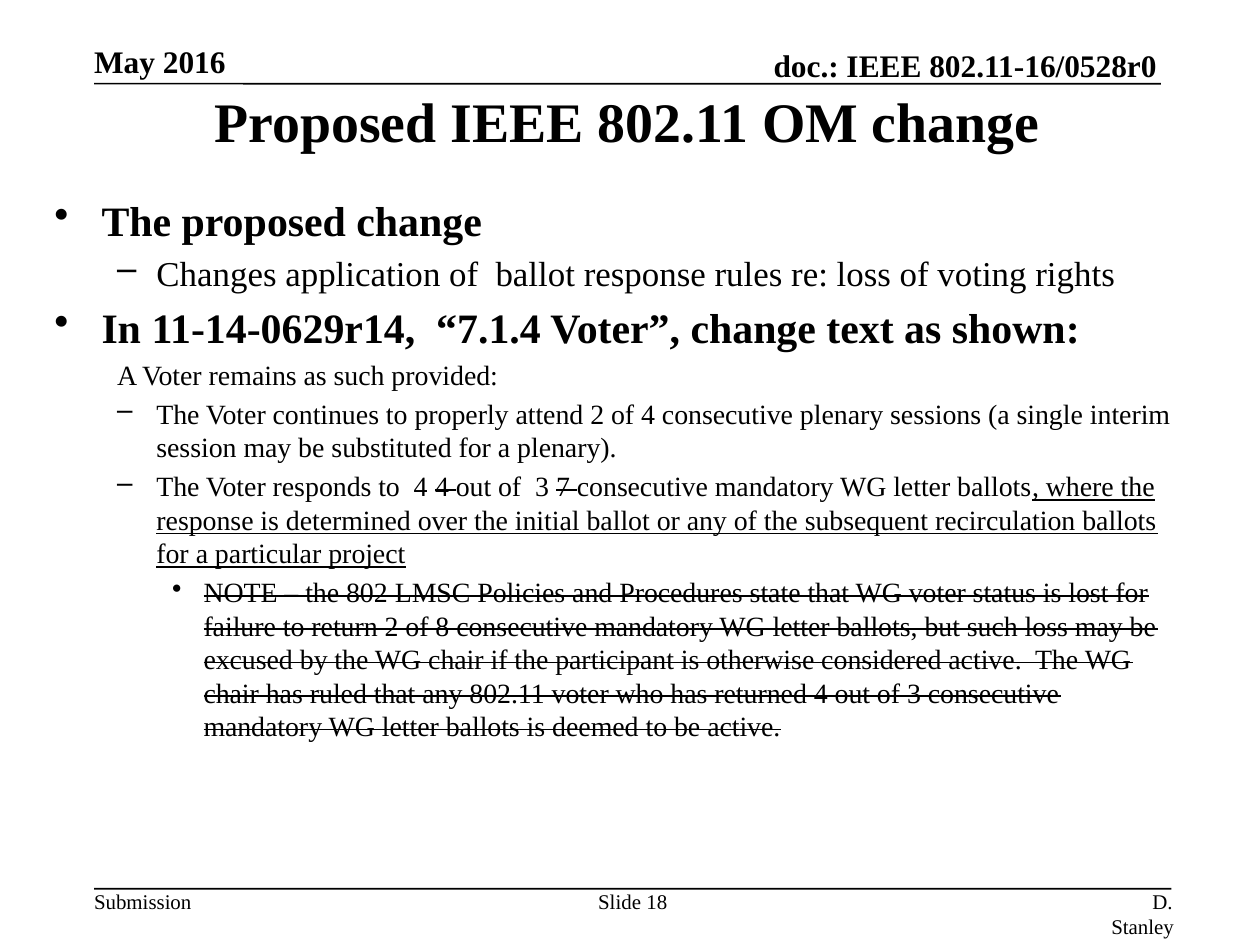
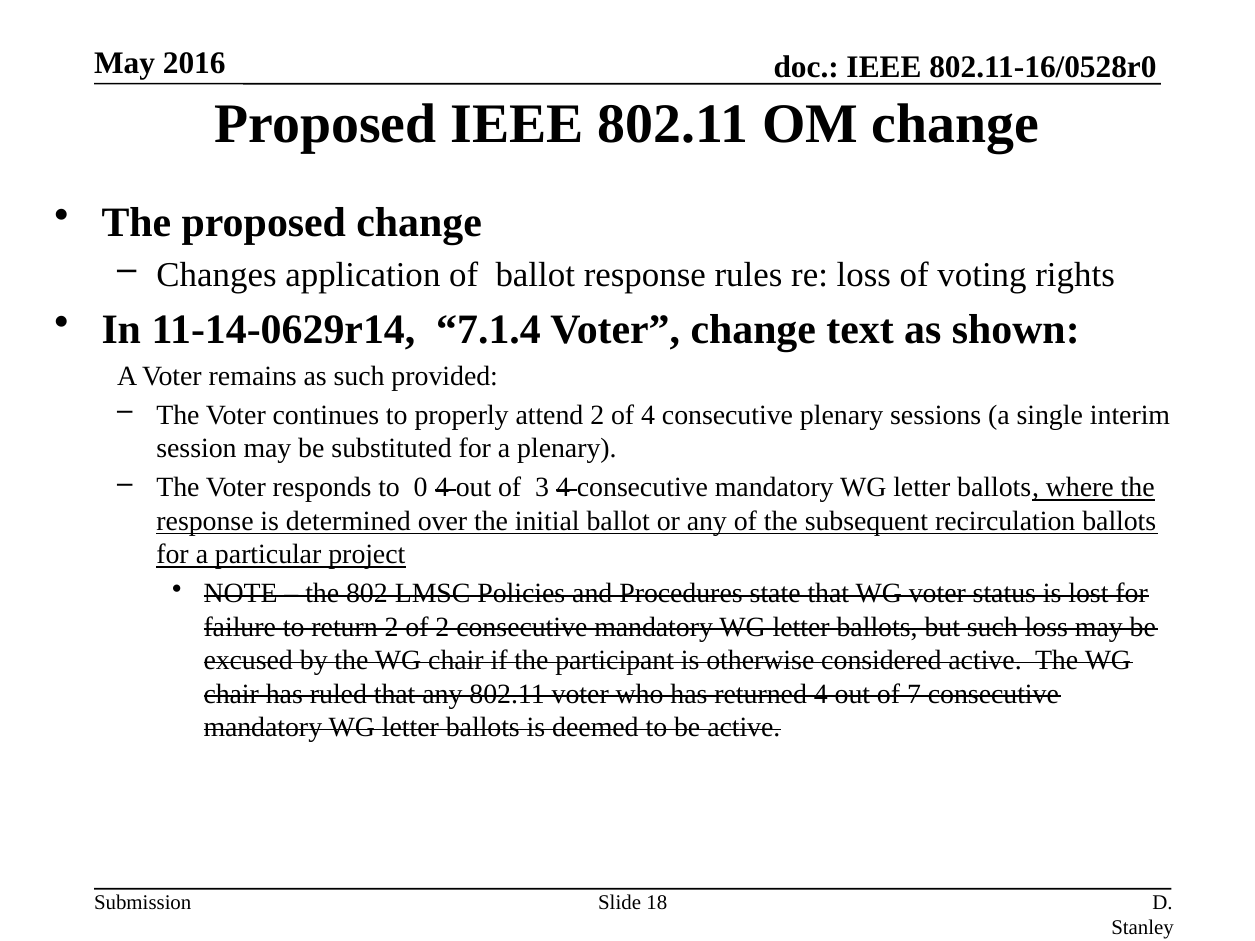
to 4: 4 -> 0 (421, 488)
3 7: 7 -> 4 (563, 488)
of 8: 8 -> 2 (442, 627)
3: 3 -> 7 (914, 694)
